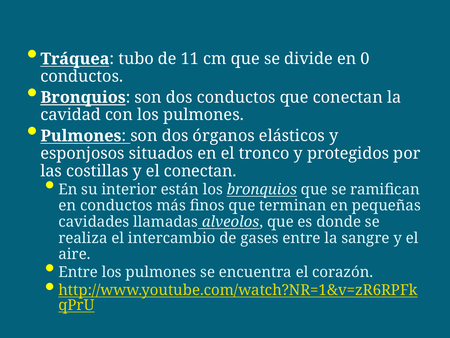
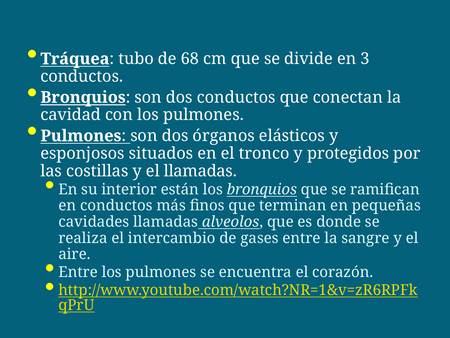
11: 11 -> 68 (190, 59)
0: 0 -> 3 (365, 59)
el conectan: conectan -> llamadas (200, 171)
